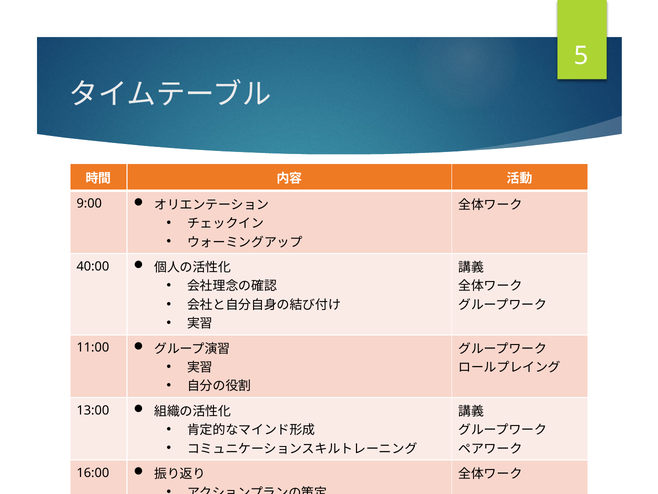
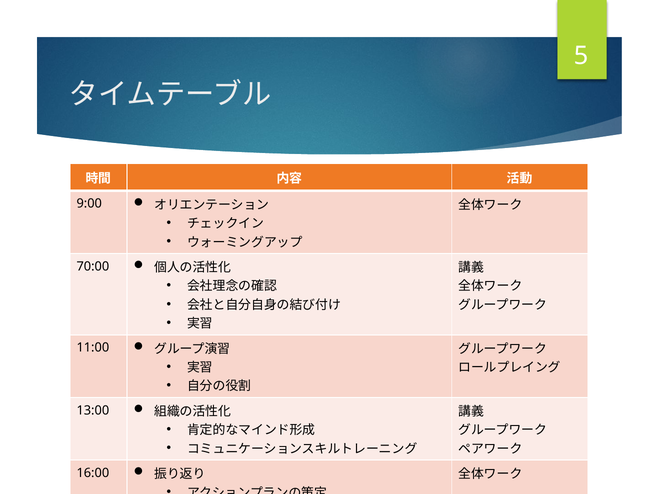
40:00: 40:00 -> 70:00 (93, 266)
